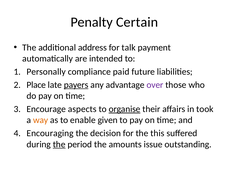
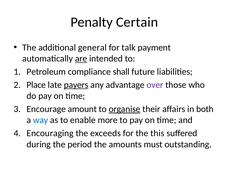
address: address -> general (92, 47)
are underline: none -> present (81, 58)
Personally: Personally -> Petroleum (46, 72)
paid: paid -> shall (121, 72)
aspects: aspects -> amount (82, 109)
took: took -> both (205, 109)
way colour: orange -> blue (41, 120)
given: given -> more (108, 120)
decision: decision -> exceeds (106, 133)
the underline: present -> none (59, 144)
issue: issue -> must (153, 144)
